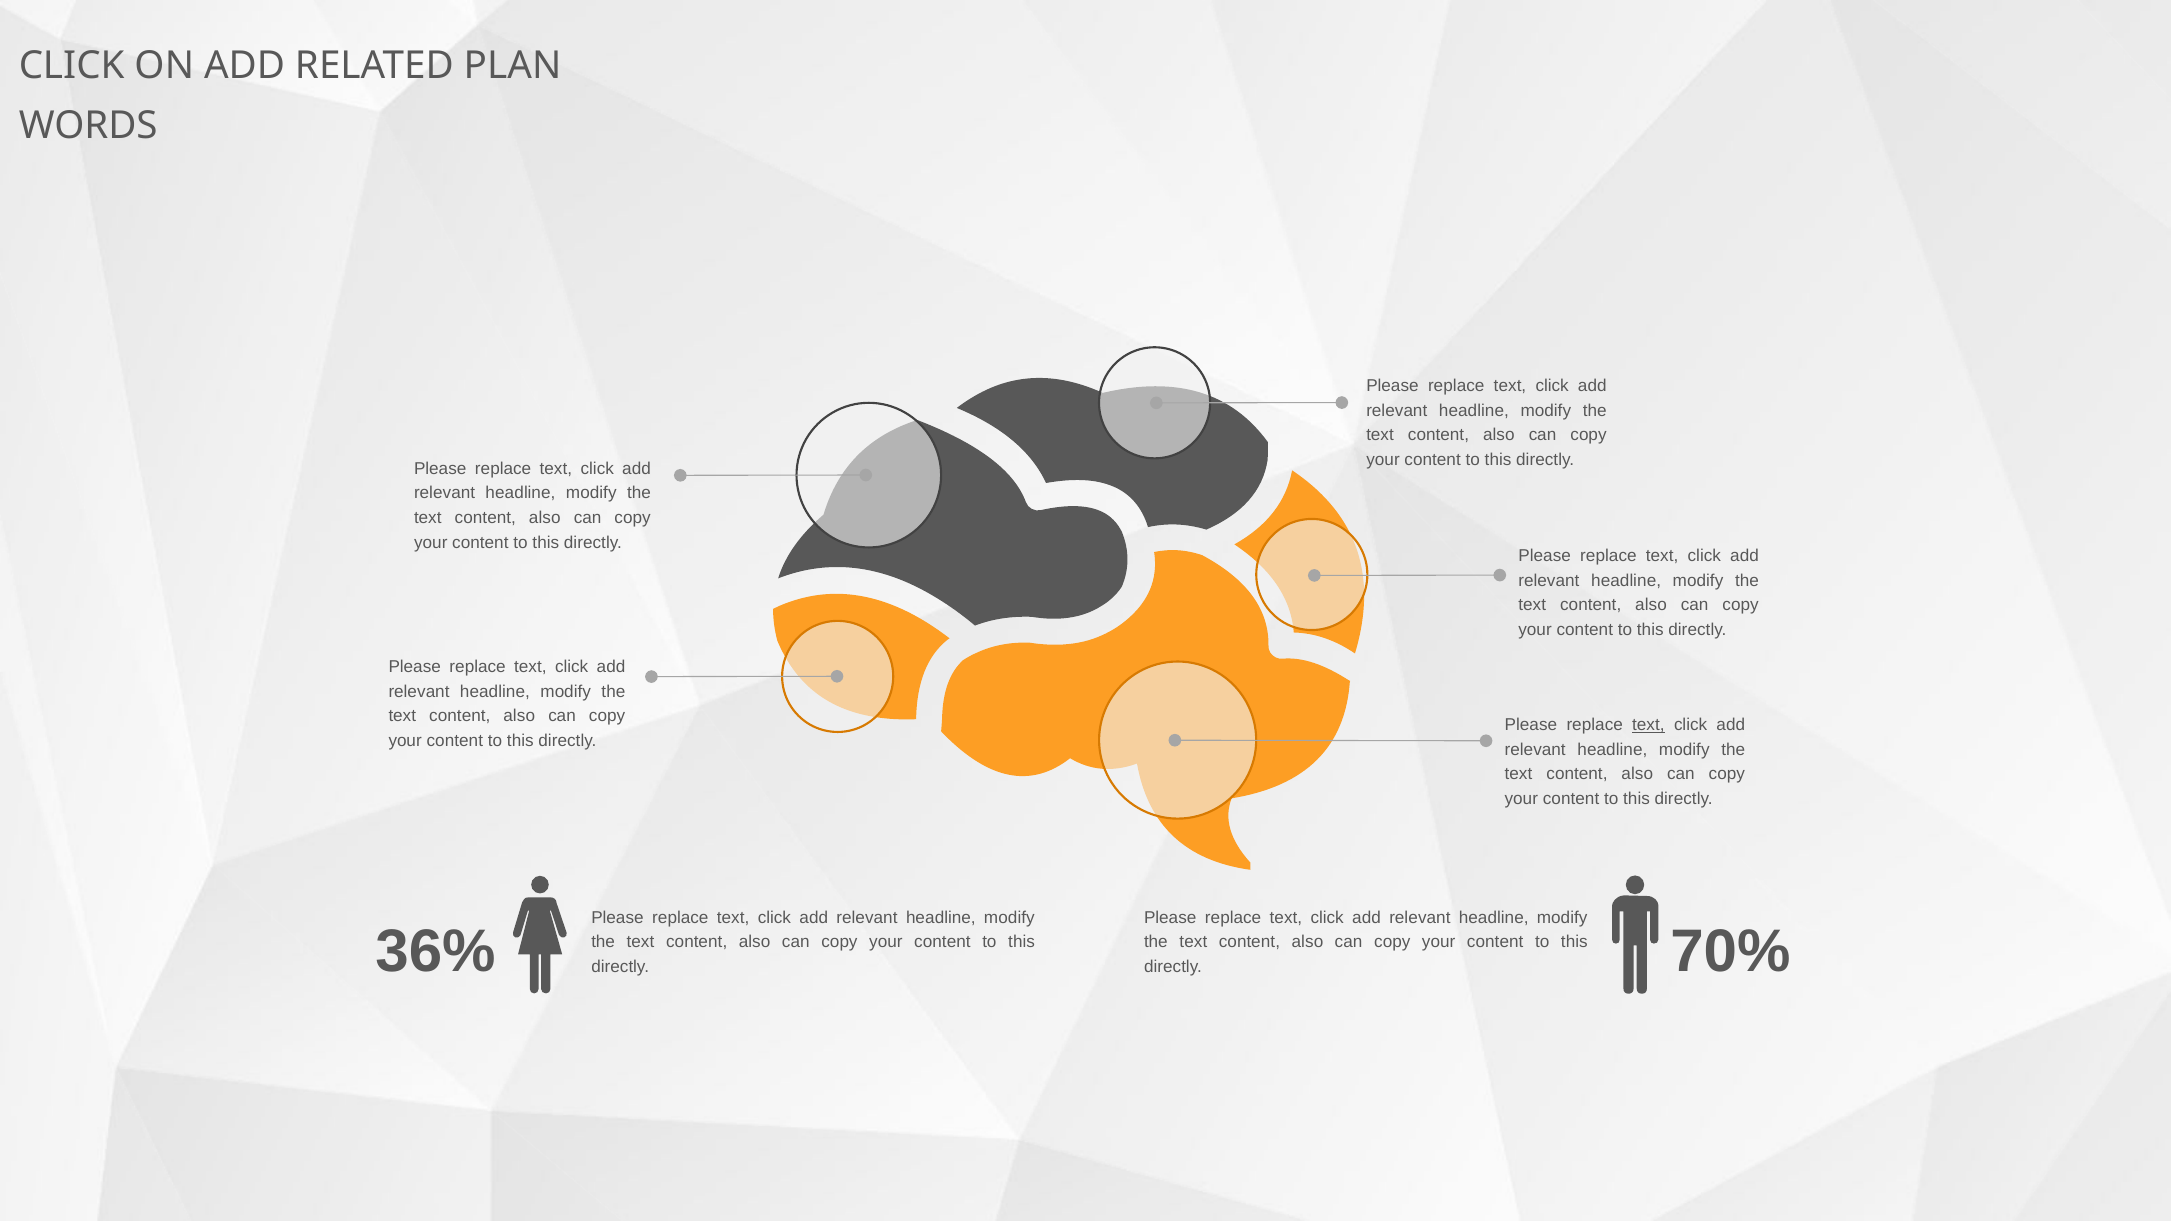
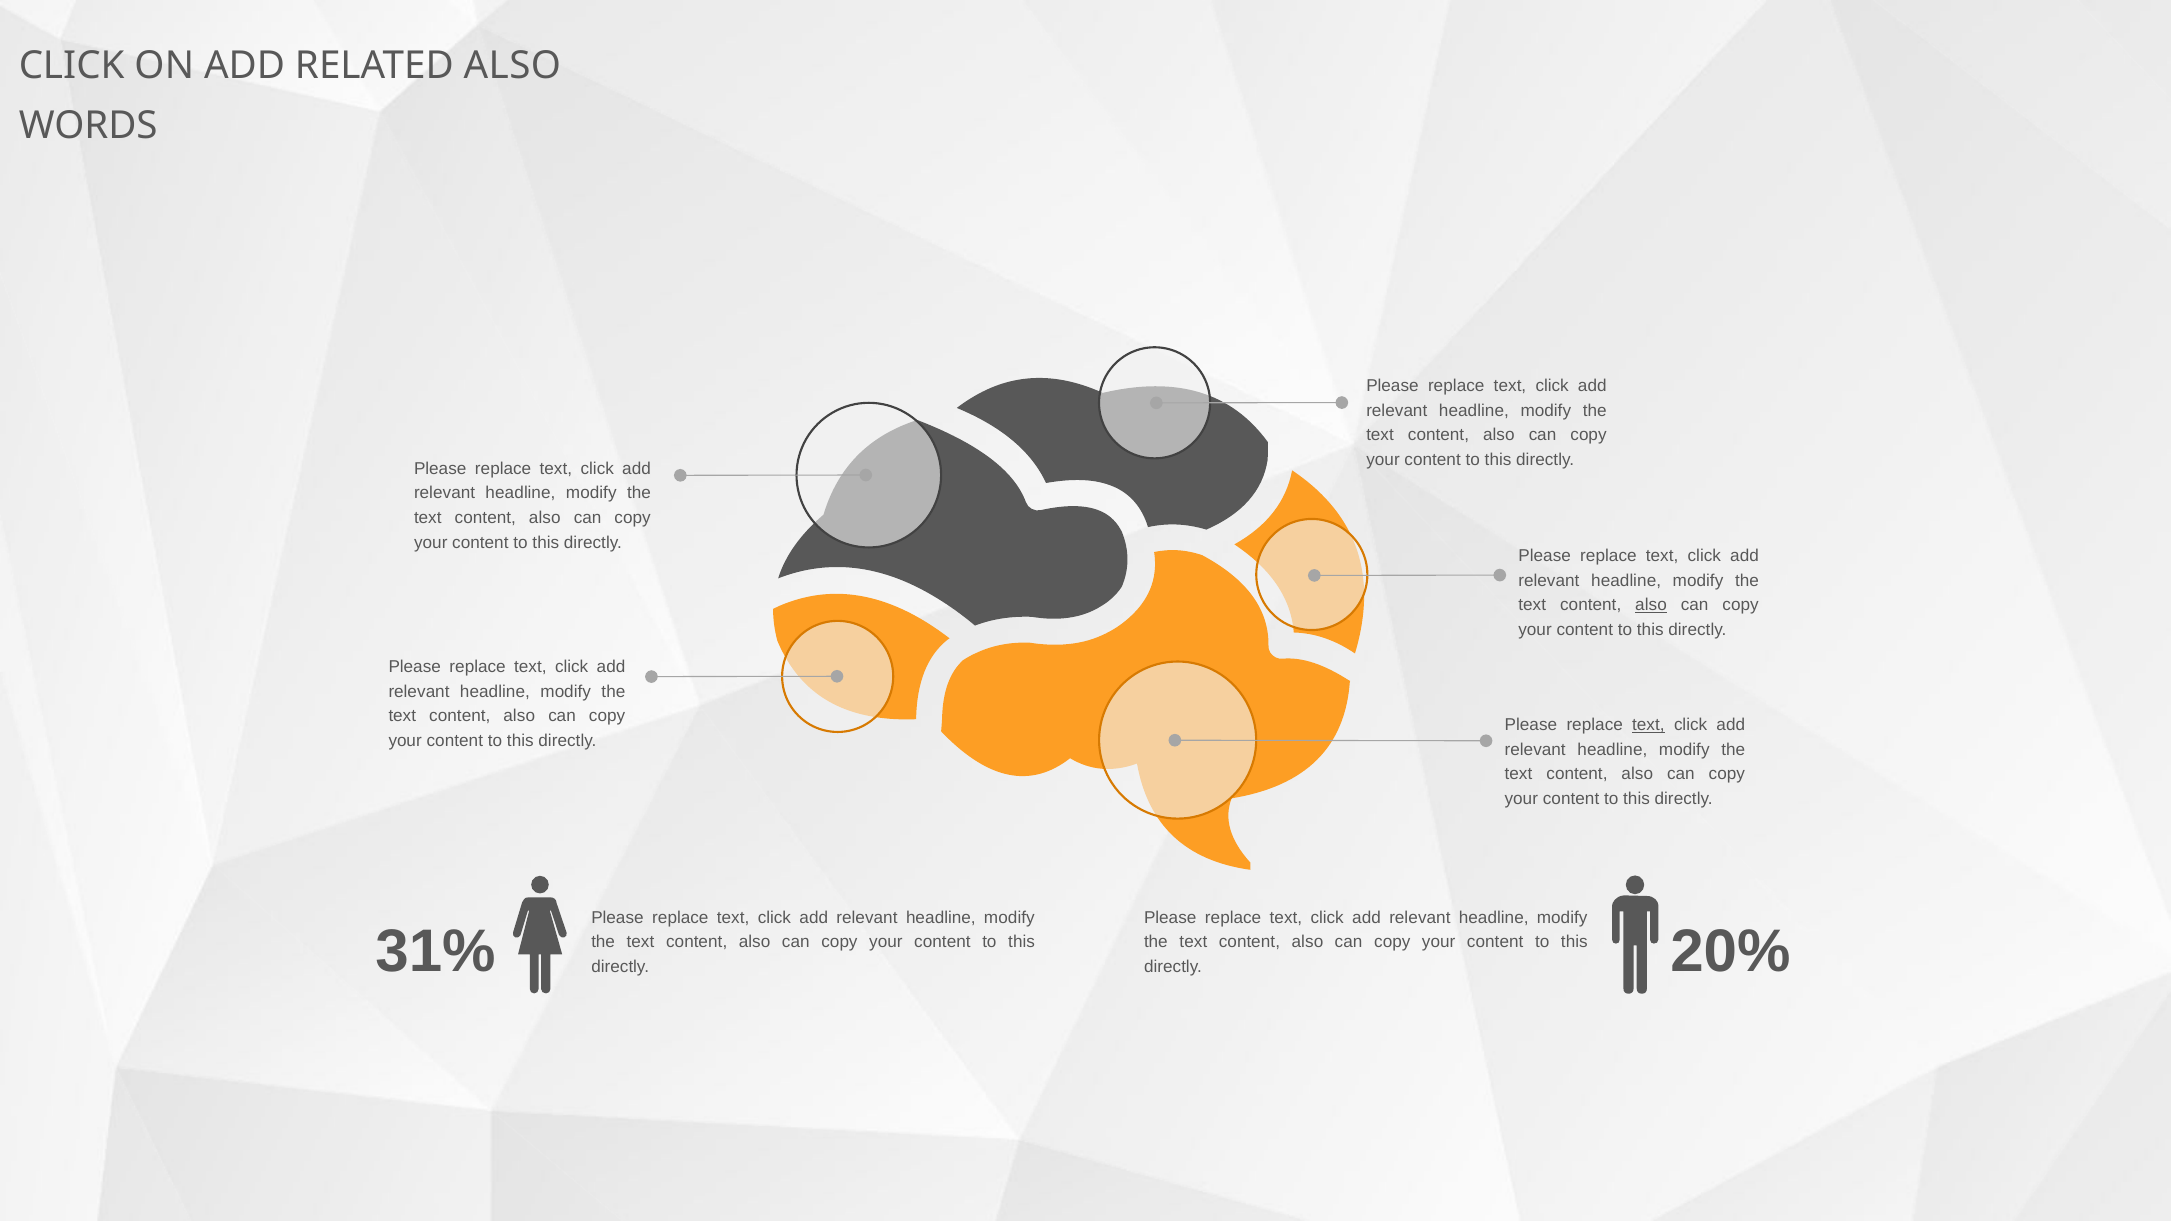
RELATED PLAN: PLAN -> ALSO (512, 66)
also underline: none -> present (1651, 605)
36%: 36% -> 31% (436, 951)
70%: 70% -> 20% (1730, 951)
